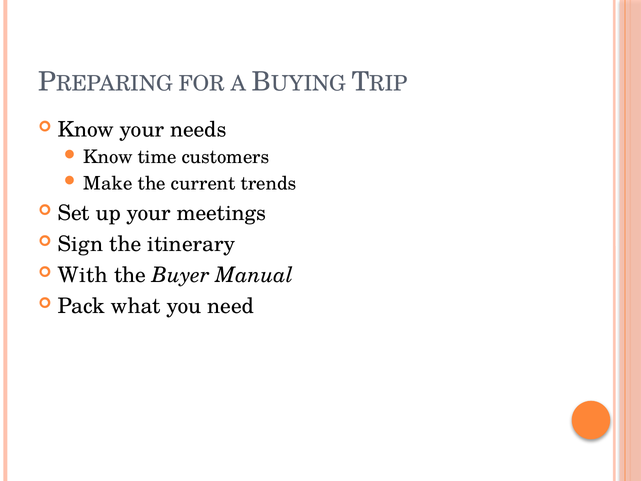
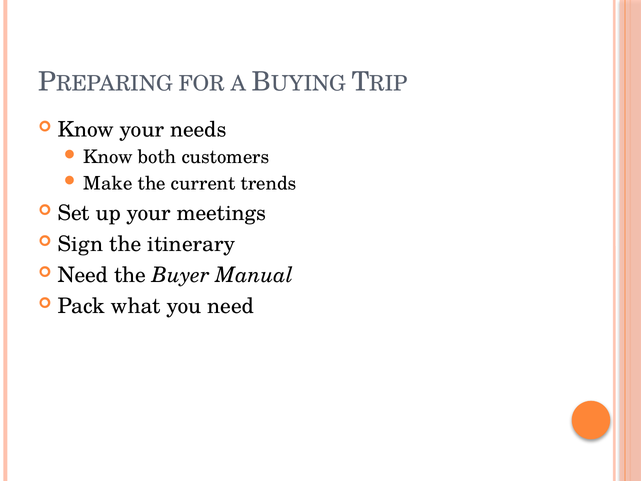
time: time -> both (157, 157)
With: With -> Need (83, 275)
